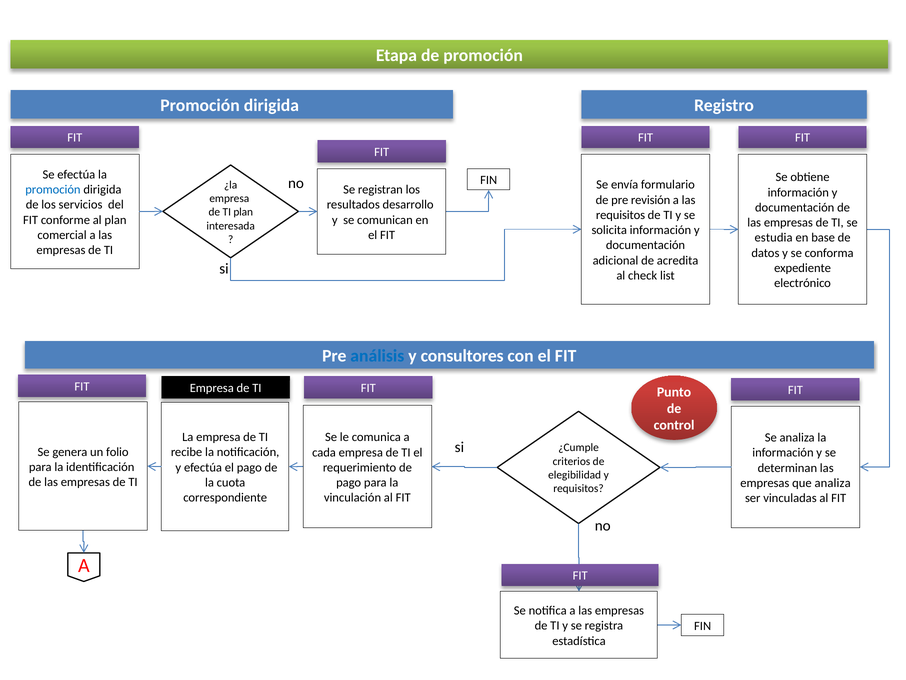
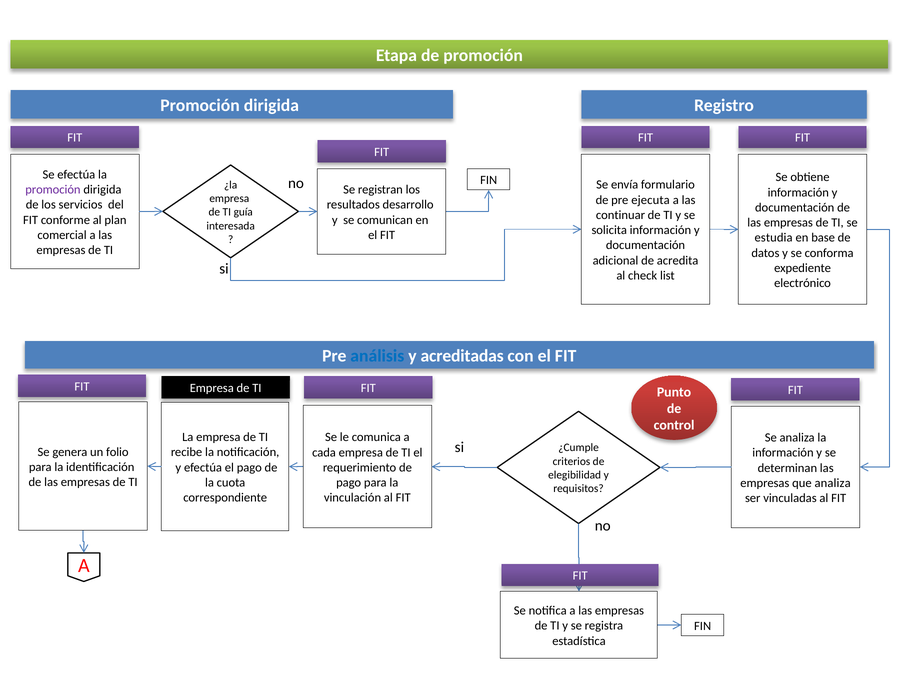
promoción colour: blue -> purple (53, 189)
revisión: revisión -> ejecuta (651, 200)
TI plan: plan -> guía (243, 212)
requisitos: requisitos -> continuar (620, 215)
consultores: consultores -> acreditadas (462, 356)
